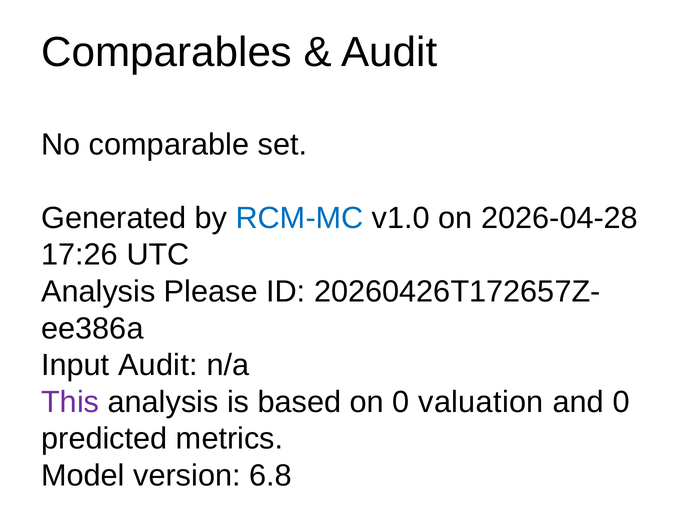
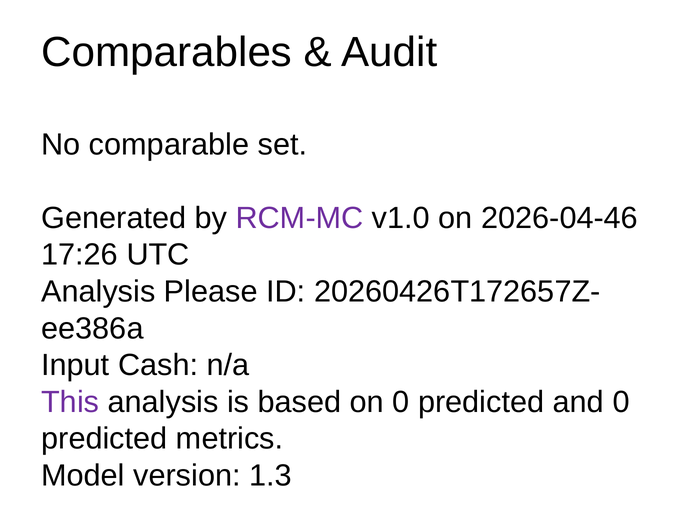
RCM-MC colour: blue -> purple (300, 218)
2026-04-28: 2026-04-28 -> 2026-04-46 (560, 218)
Input Audit: Audit -> Cash (158, 366)
on 0 valuation: valuation -> predicted (481, 402)
6.8: 6.8 -> 1.3 (271, 476)
